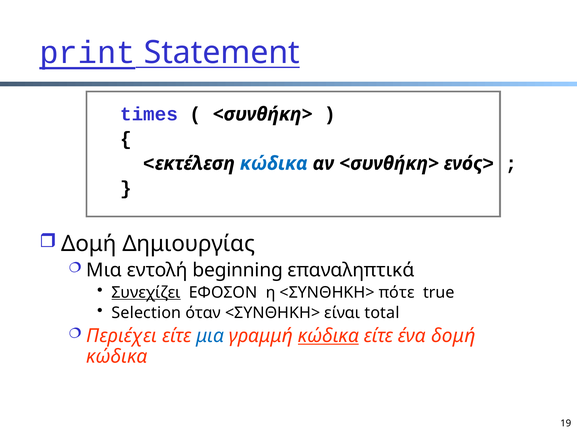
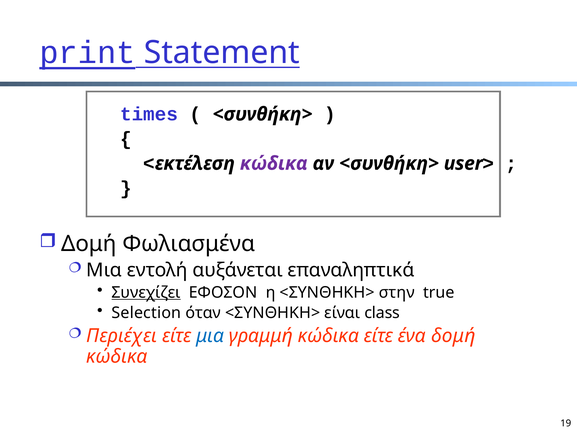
κώδικα colour: blue -> purple (274, 163)
ενός: ενός -> user (463, 163)
Δημιουργίας: Δημιουργίας -> Φωλιασμένα (189, 244)
beginning: beginning -> αυξάνεται (238, 270)
πότε: πότε -> στην (397, 292)
total: total -> class (382, 313)
κώδικα underline: present -> none (328, 336)
